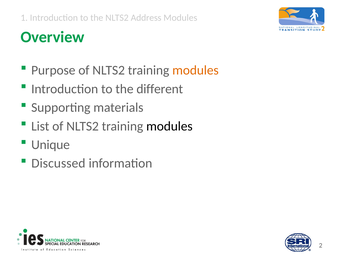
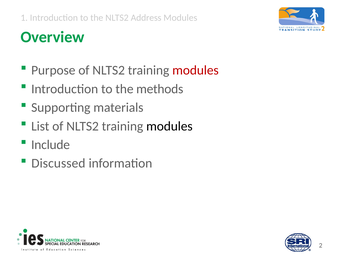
modules colour: orange -> red (195, 70)
different: different -> methods (160, 89)
Unique: Unique -> Include (51, 145)
